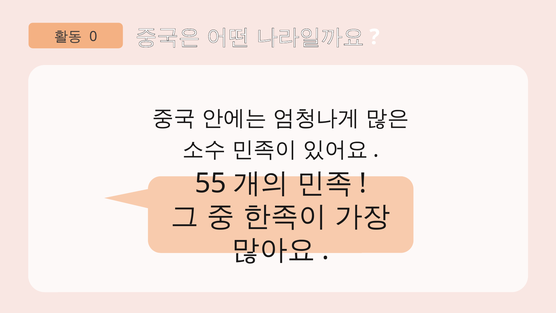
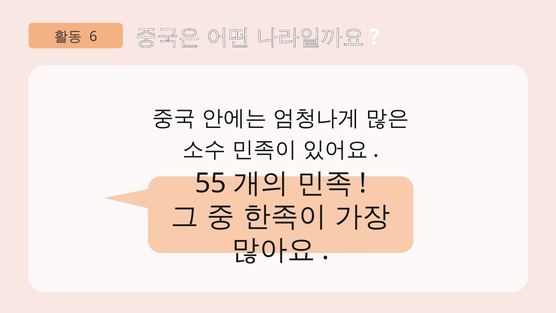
0: 0 -> 6 (93, 36)
